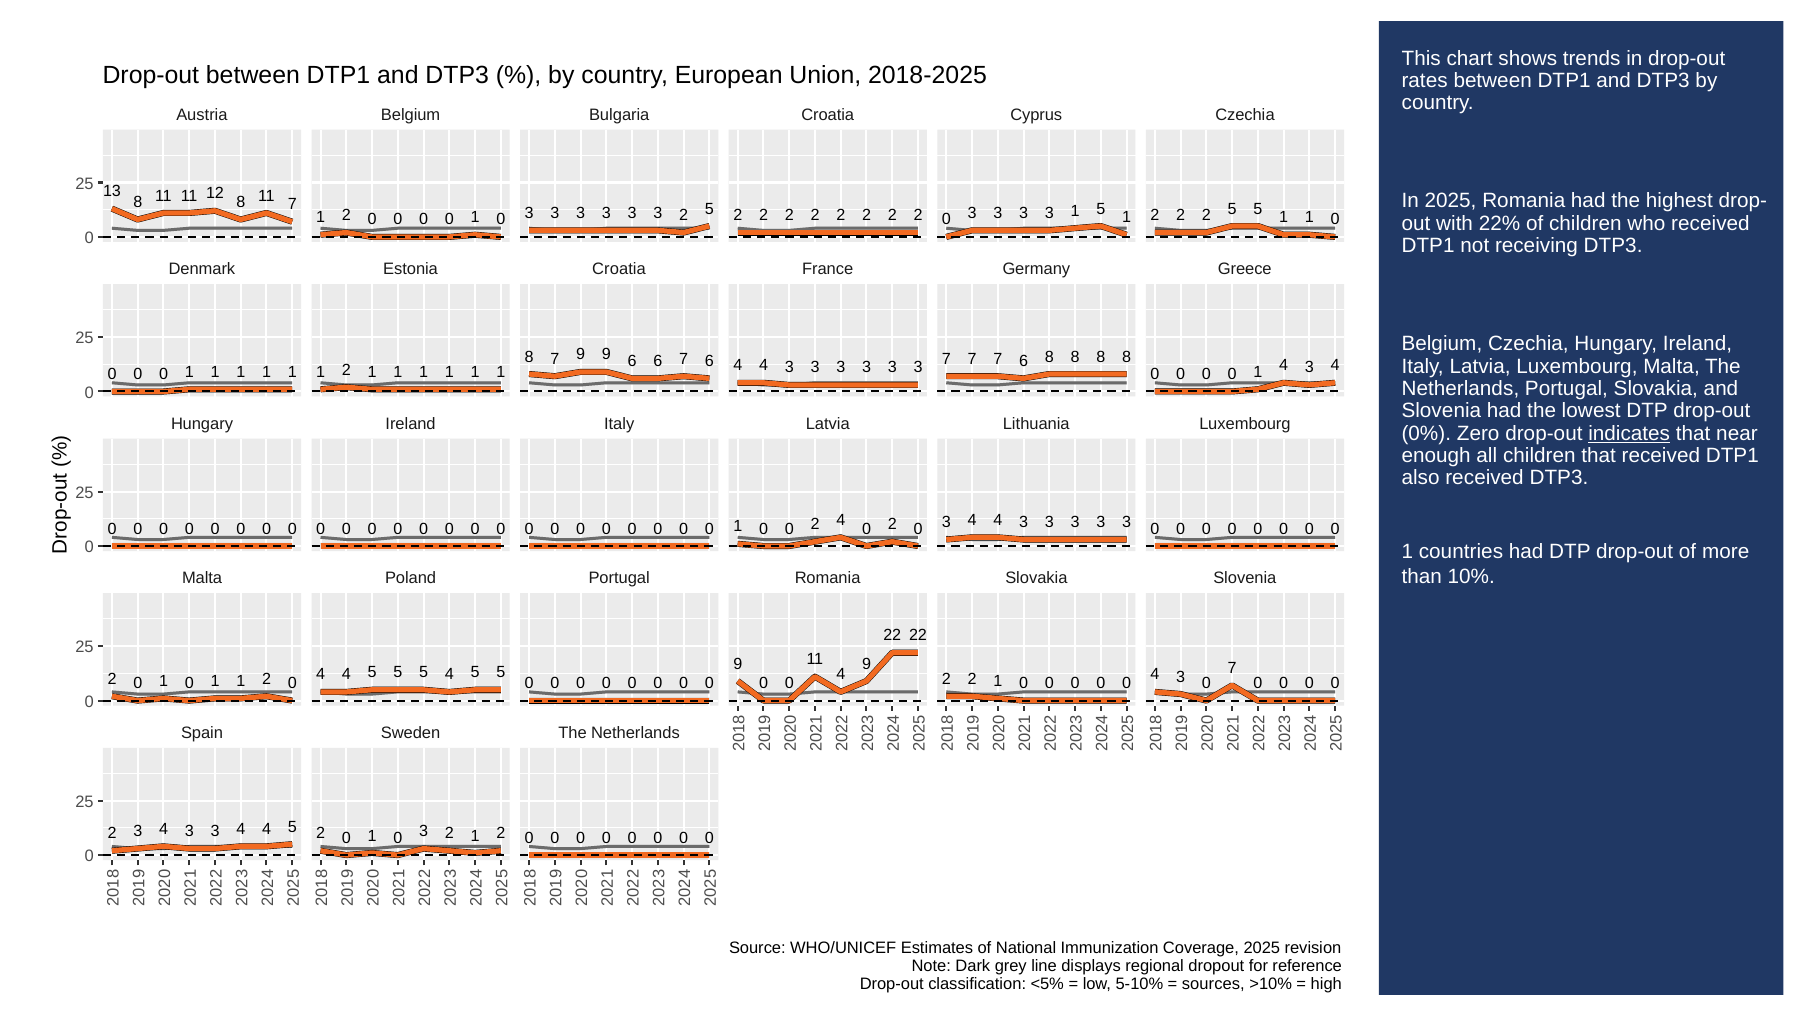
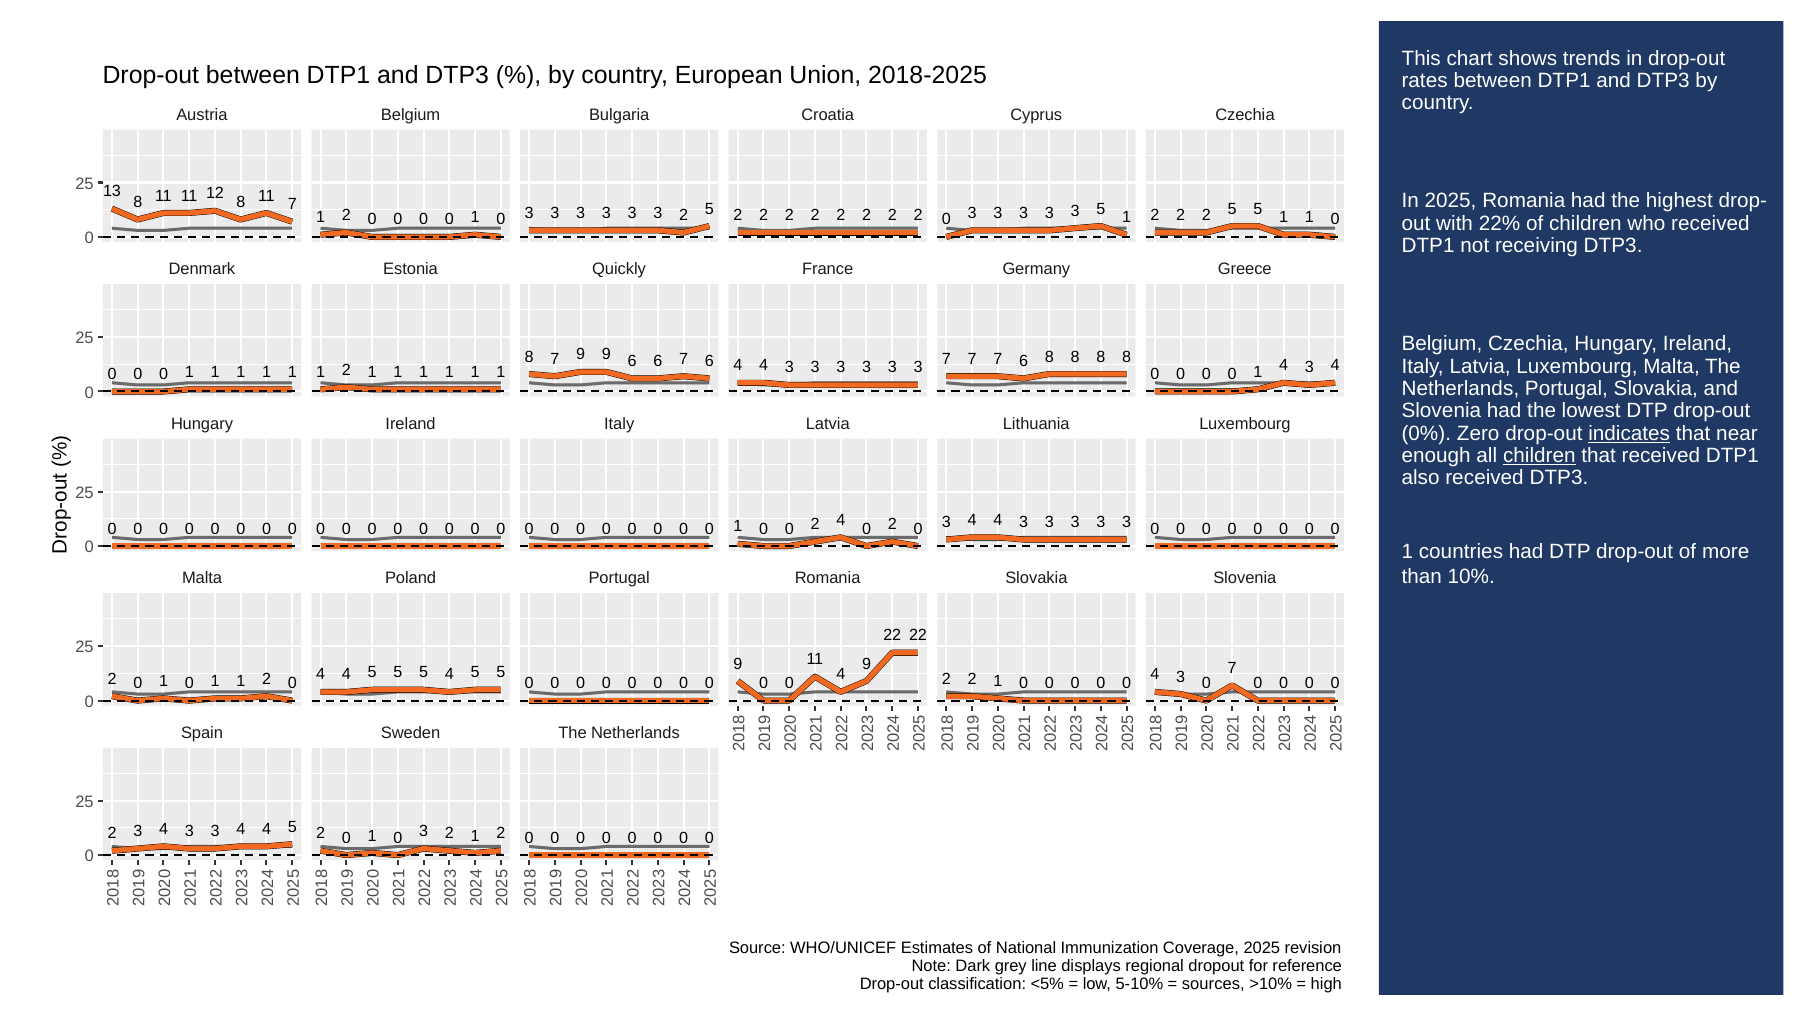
1: 1 -> 3 (1075, 211)
Estonia Croatia: Croatia -> Quickly (619, 269)
children underline: none -> present (1539, 456)
